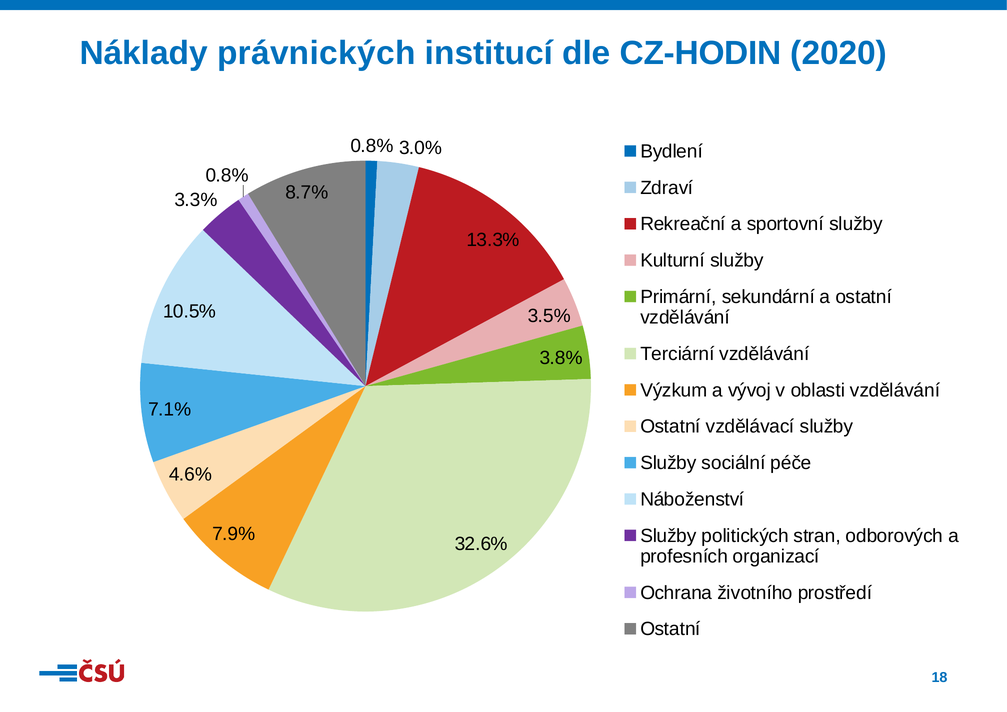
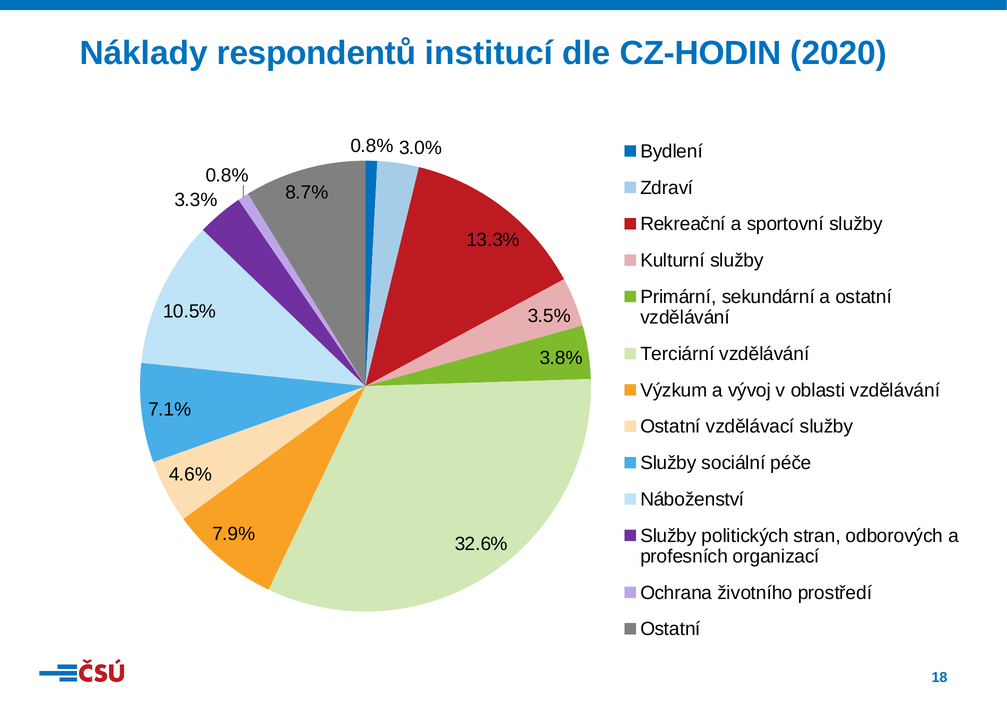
právnických: právnických -> respondentů (317, 53)
